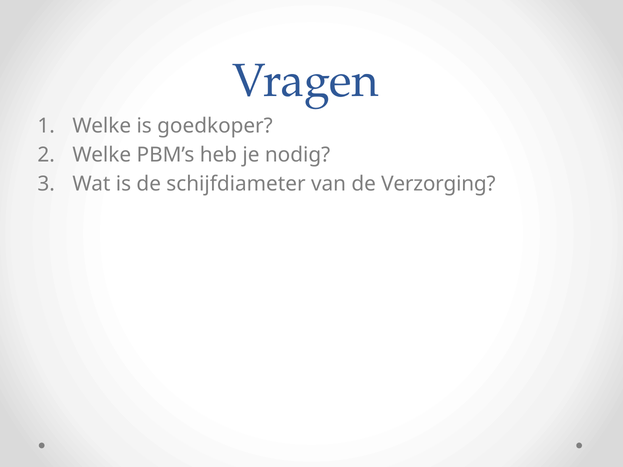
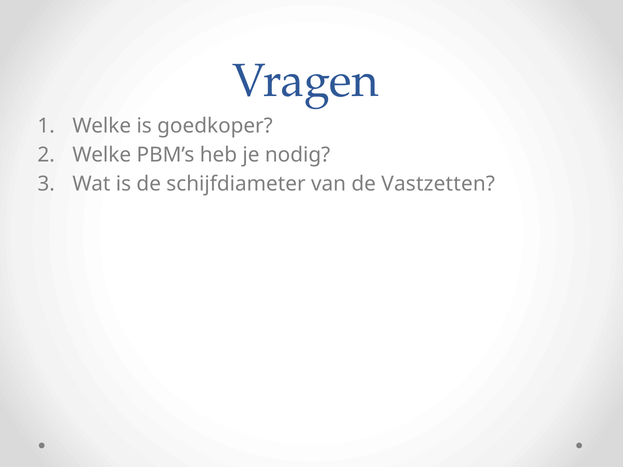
Verzorging: Verzorging -> Vastzetten (438, 184)
